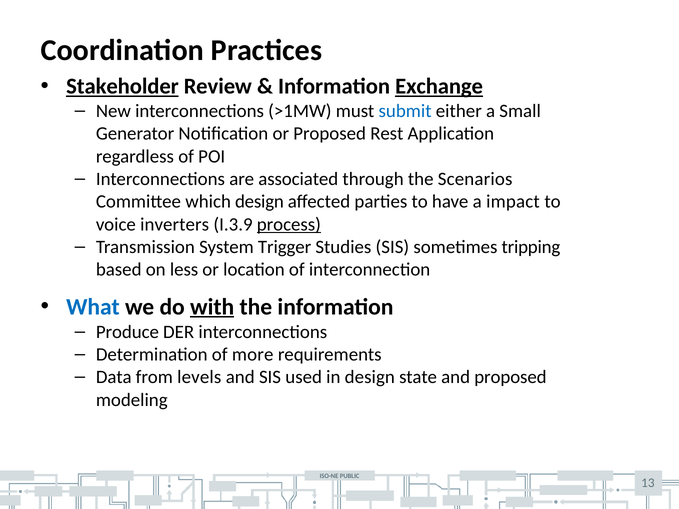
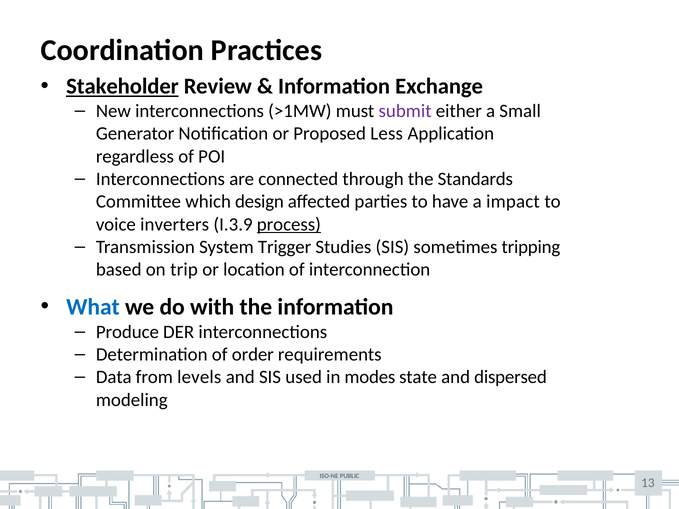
Exchange underline: present -> none (439, 86)
submit colour: blue -> purple (405, 111)
Rest: Rest -> Less (387, 134)
associated: associated -> connected (298, 179)
Scenarios: Scenarios -> Standards (475, 179)
less: less -> trip (184, 270)
with underline: present -> none (212, 307)
more: more -> order (253, 355)
in design: design -> modes (370, 377)
and proposed: proposed -> dispersed (510, 377)
